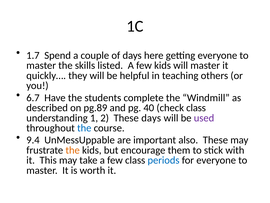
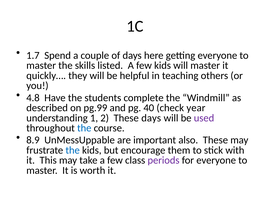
6.7: 6.7 -> 4.8 (33, 97)
pg.89: pg.89 -> pg.99 (95, 108)
check class: class -> year (196, 108)
9.4: 9.4 -> 8.9 (33, 140)
the colour: orange -> blue (73, 150)
periods colour: blue -> purple (164, 160)
